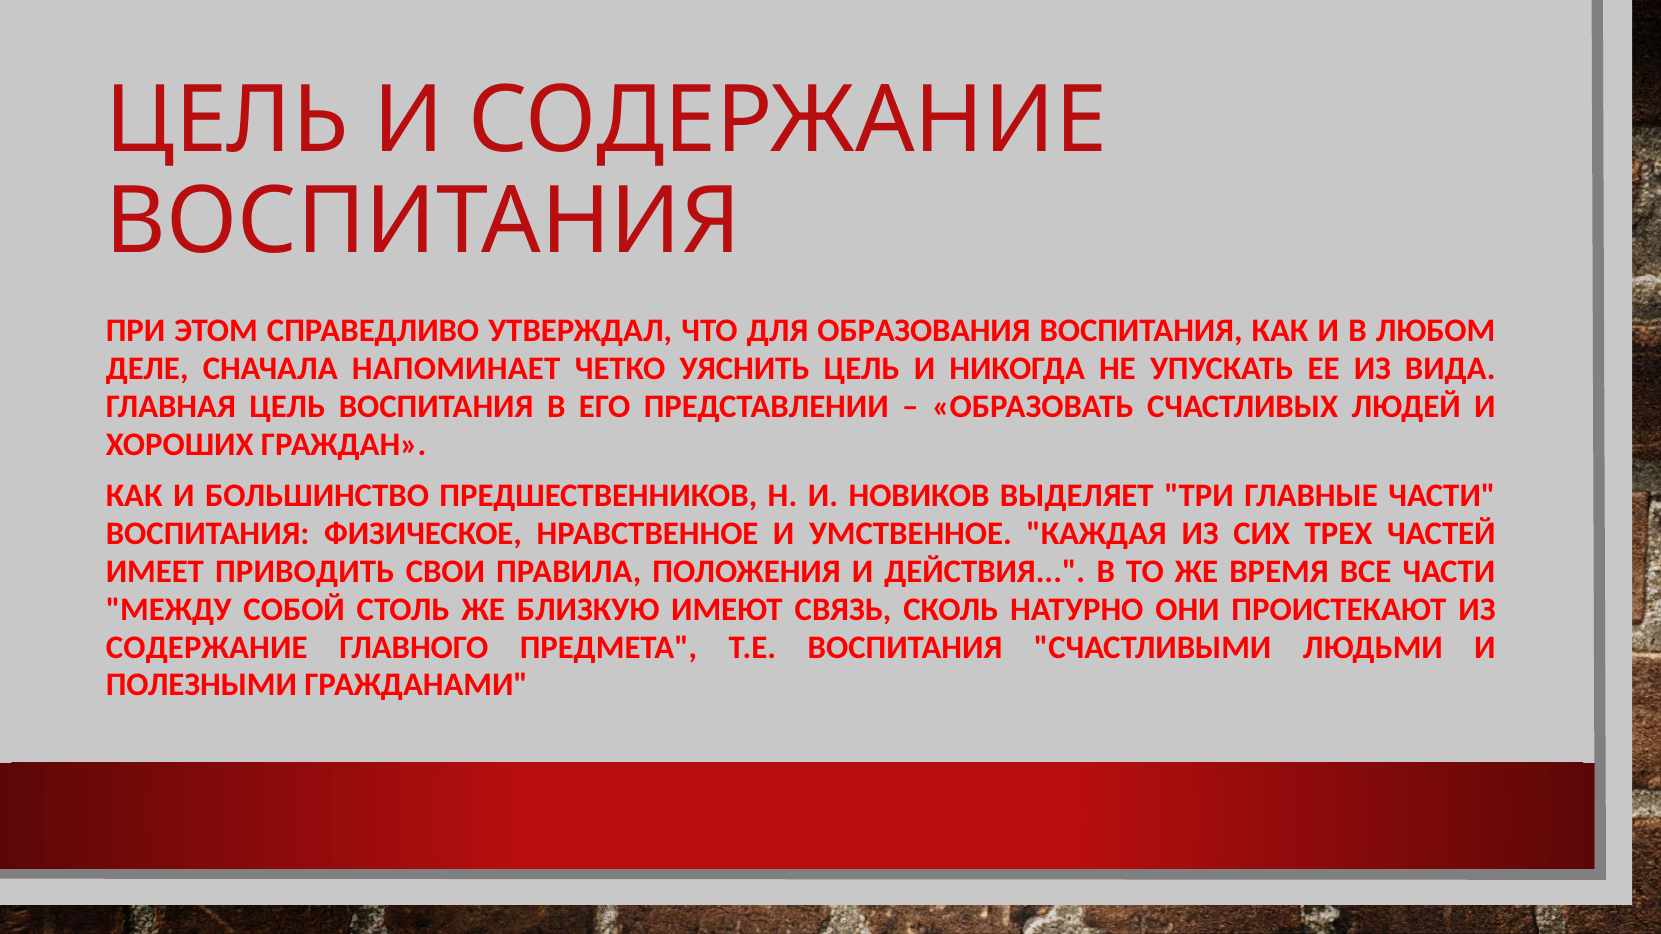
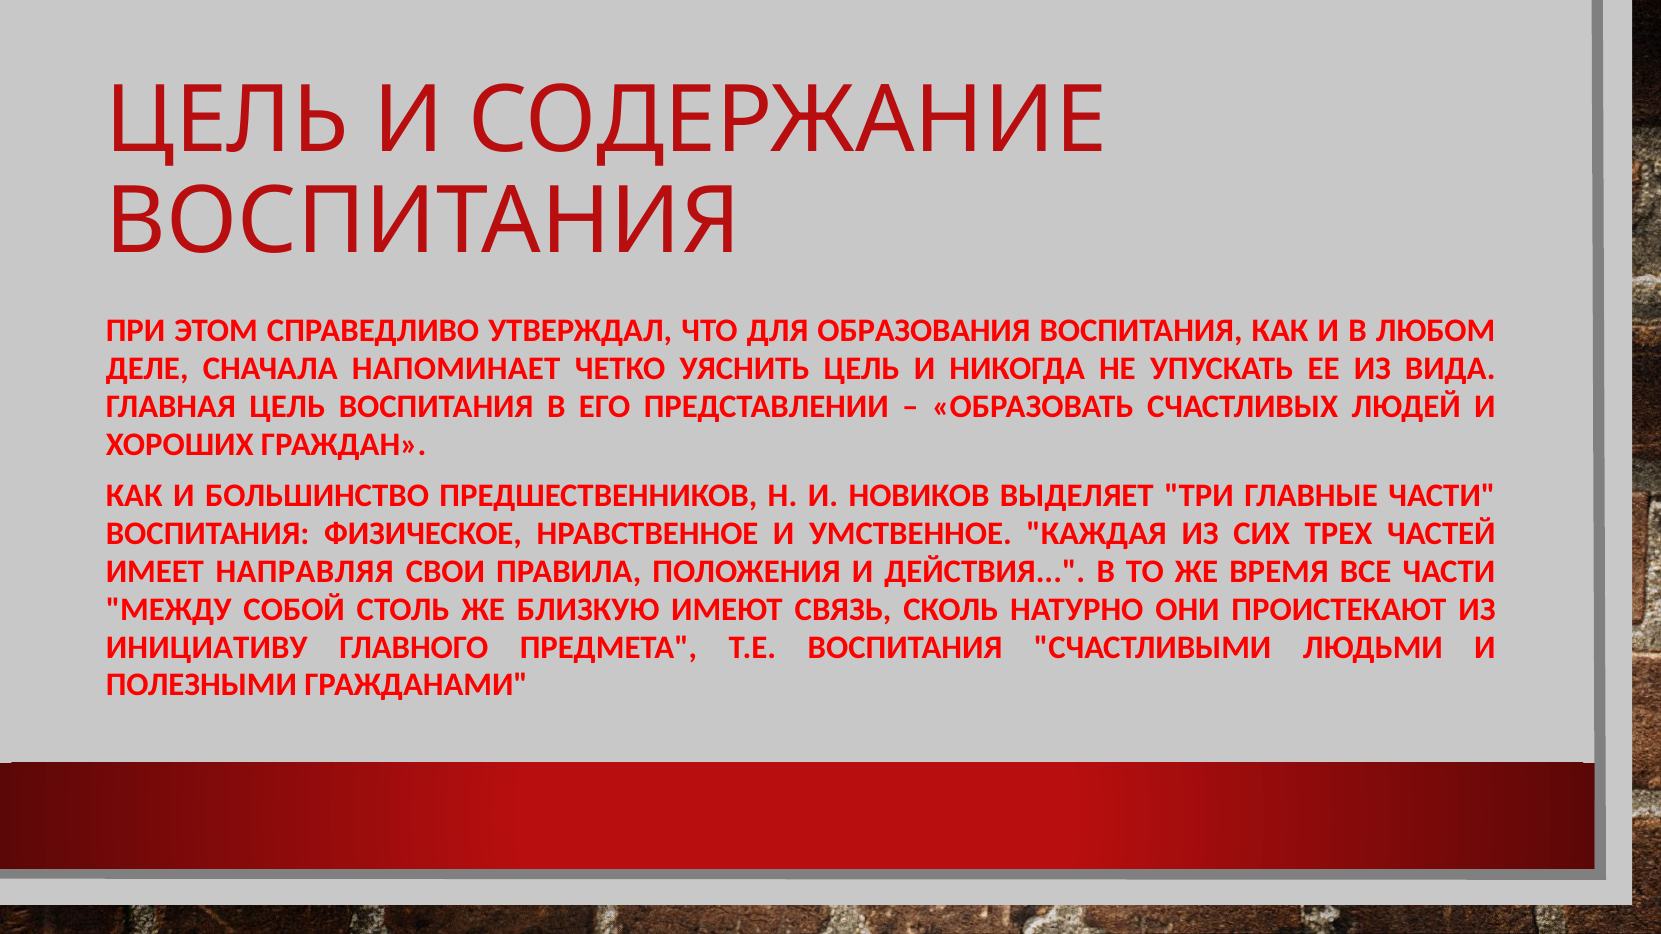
ПРИВОДИТЬ: ПРИВОДИТЬ -> НАПРАВЛЯЯ (305, 572)
СОДЕРЖАНИЕ: СОДЕРЖАНИЕ -> ИНИЦИАТИВУ (207, 647)
